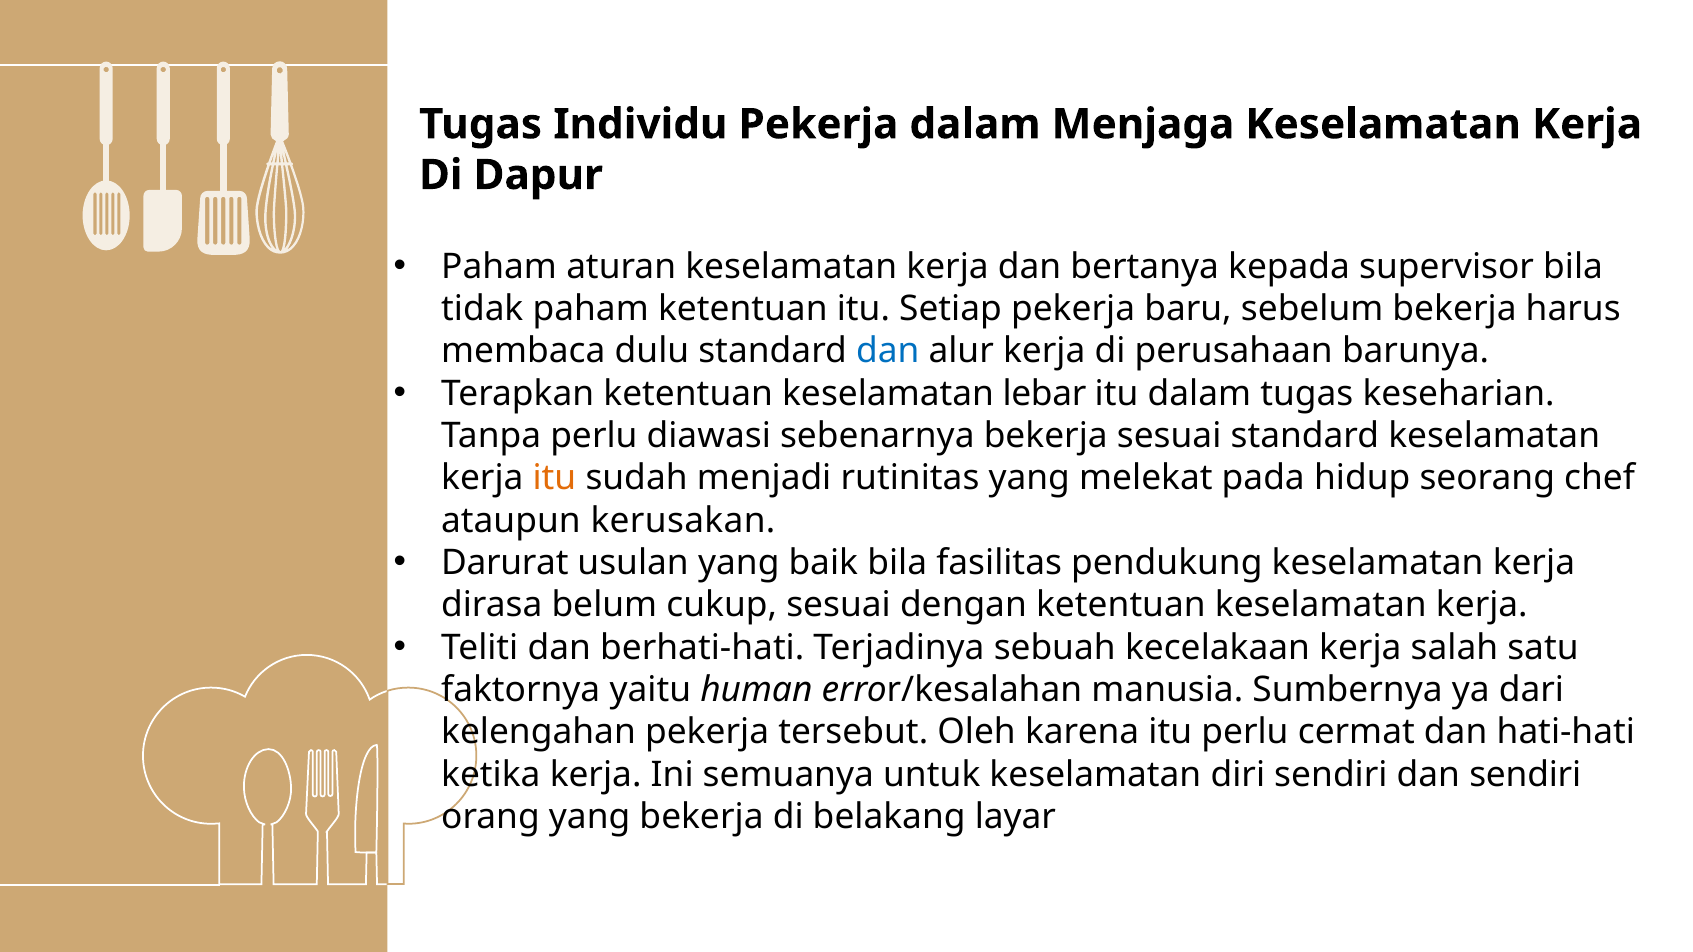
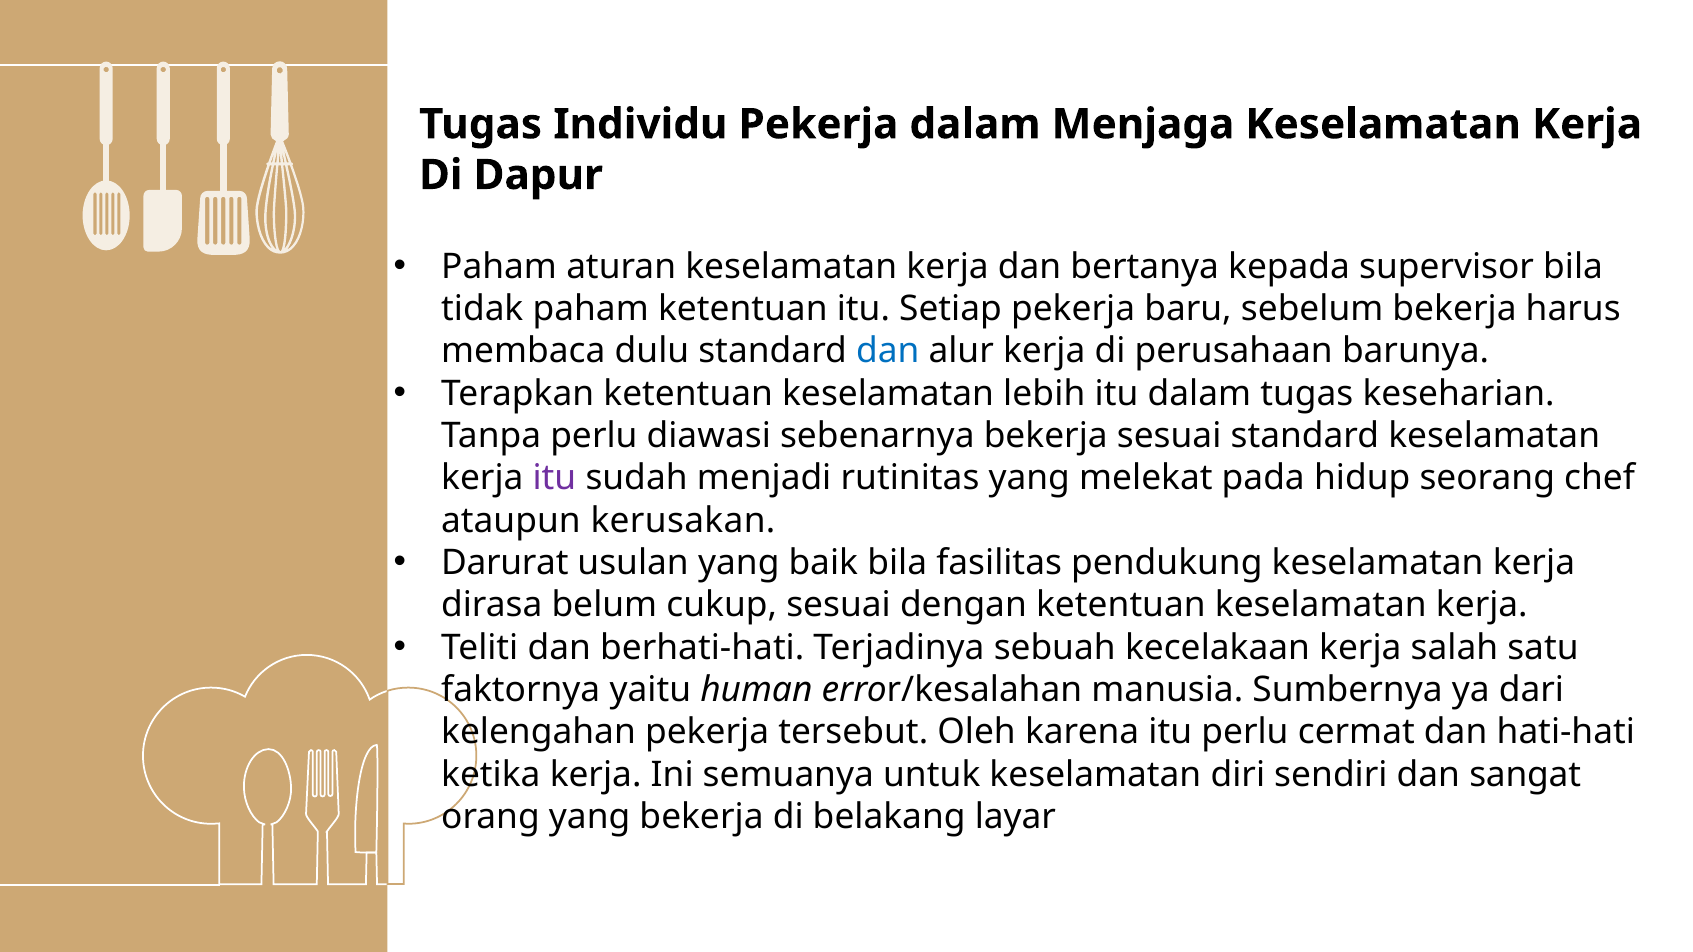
lebar: lebar -> lebih (1044, 394)
itu colour: orange -> purple (554, 478)
dan sendiri: sendiri -> sangat (1525, 775)
